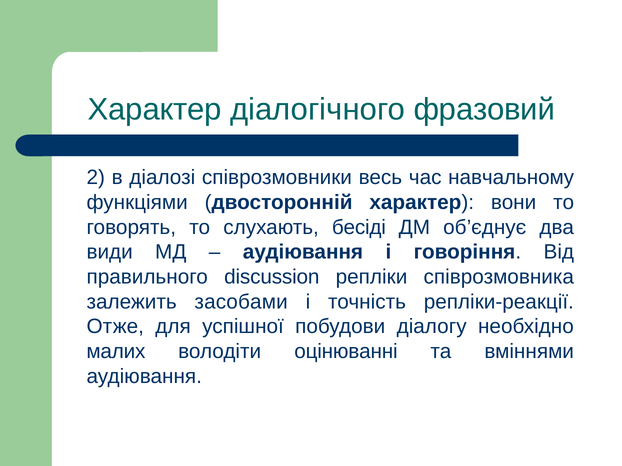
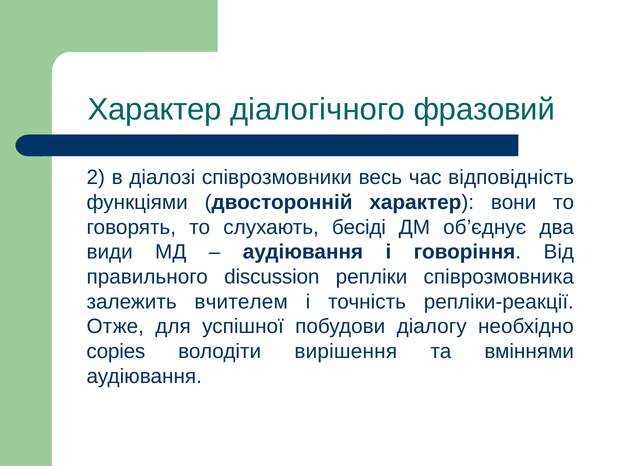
навчальному: навчальному -> відповідність (511, 178)
засобами: засобами -> вчителем (241, 302)
малих: малих -> copies (116, 352)
оцінюванні: оцінюванні -> вирішення (346, 352)
